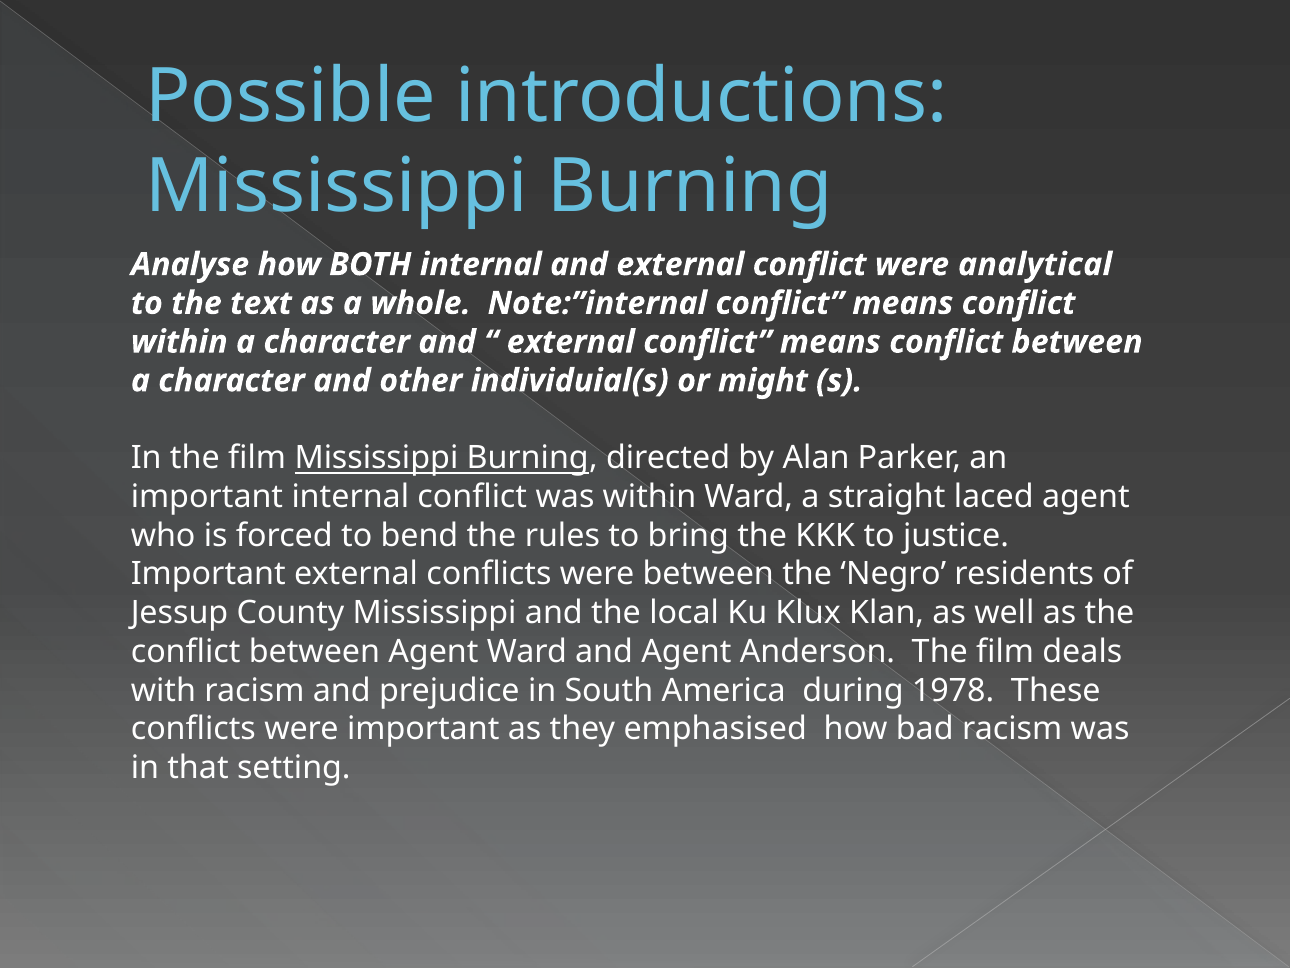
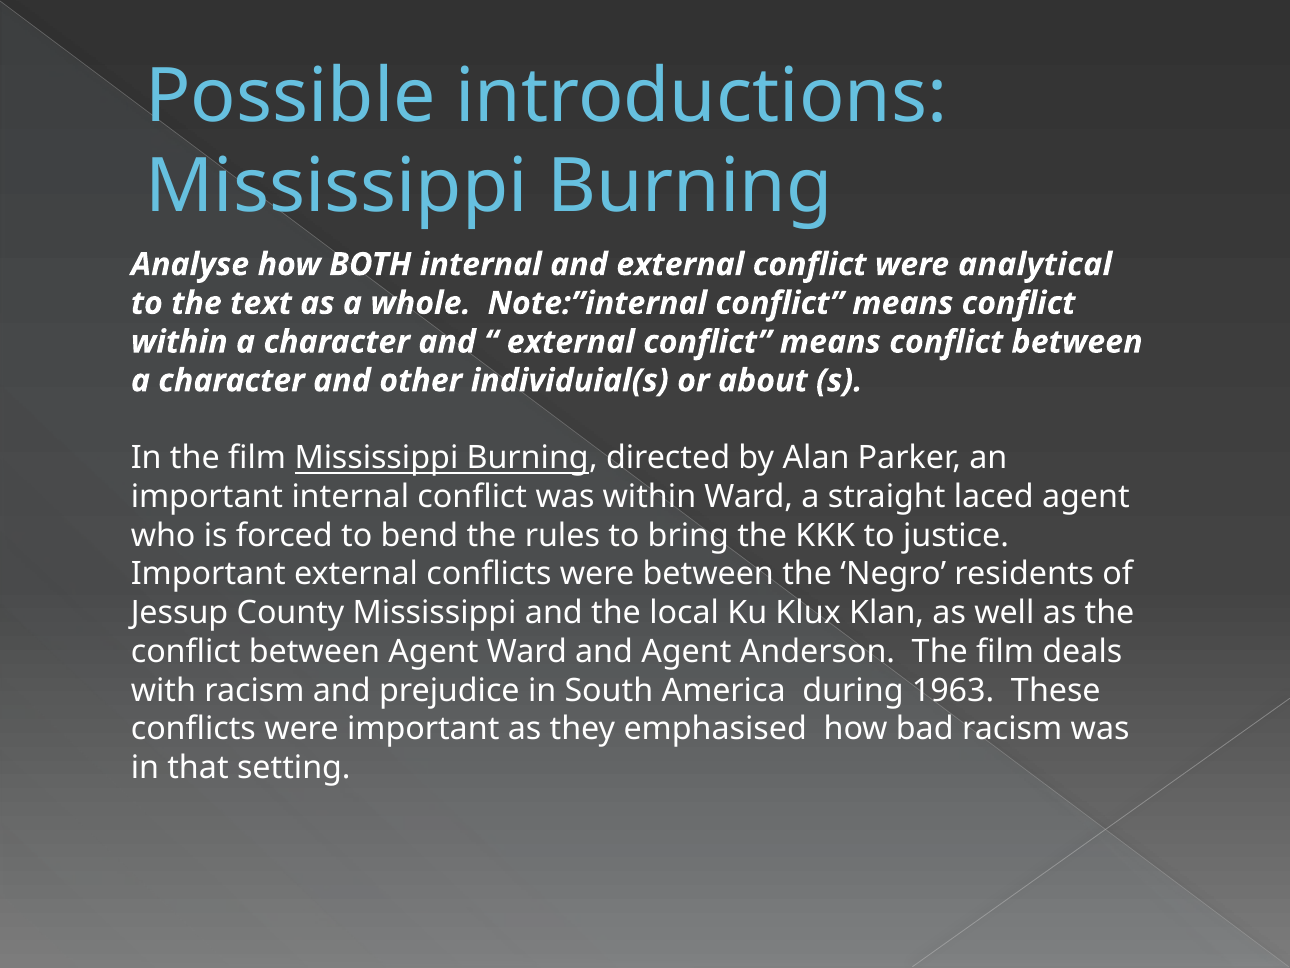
might: might -> about (763, 381)
1978: 1978 -> 1963 (953, 690)
